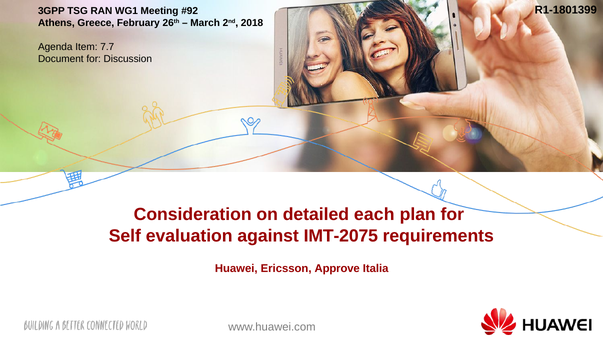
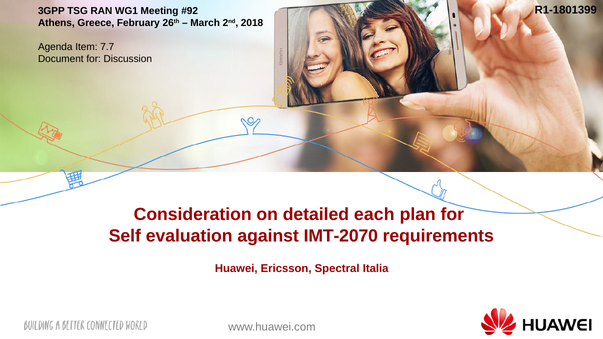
IMT-2075: IMT-2075 -> IMT-2070 (341, 236)
Approve: Approve -> Spectral (337, 269)
